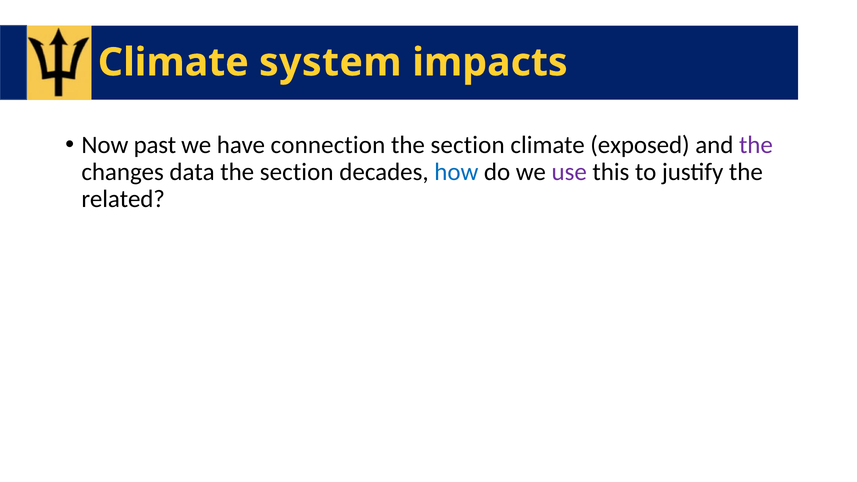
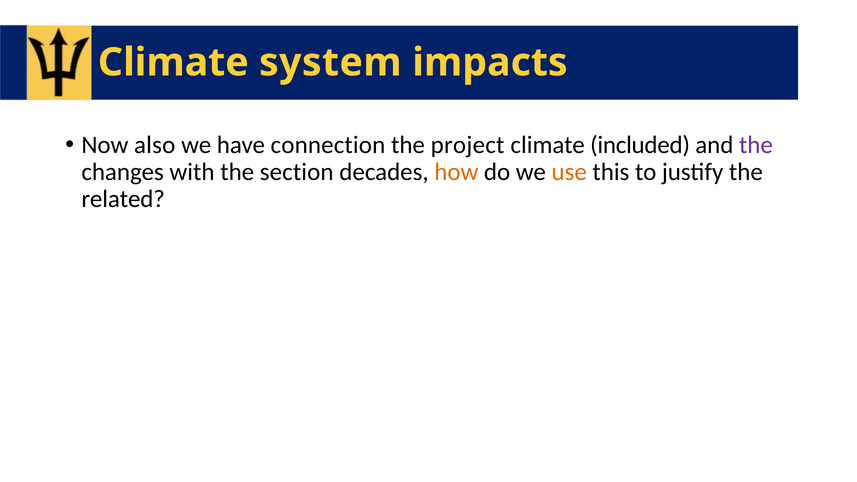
past: past -> also (155, 145)
section: section -> project (468, 145)
exposed: exposed -> included (640, 145)
data: data -> with (192, 172)
how colour: blue -> orange (456, 172)
use colour: purple -> orange (569, 172)
